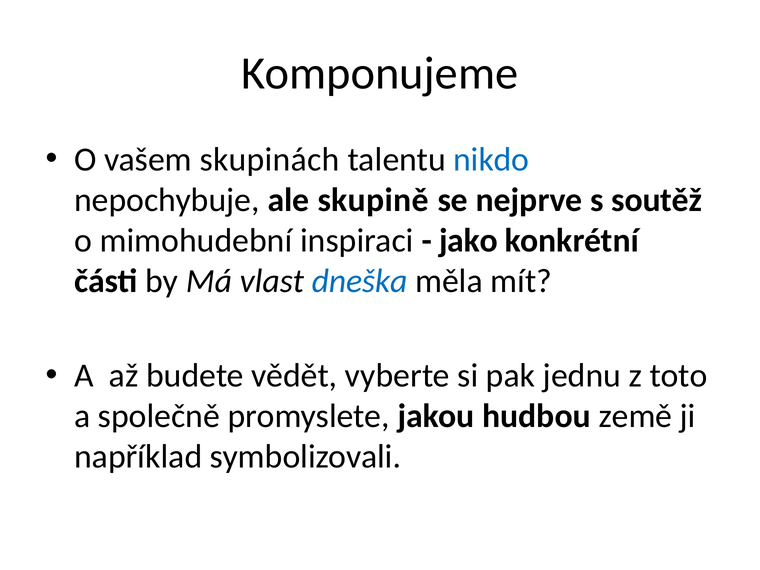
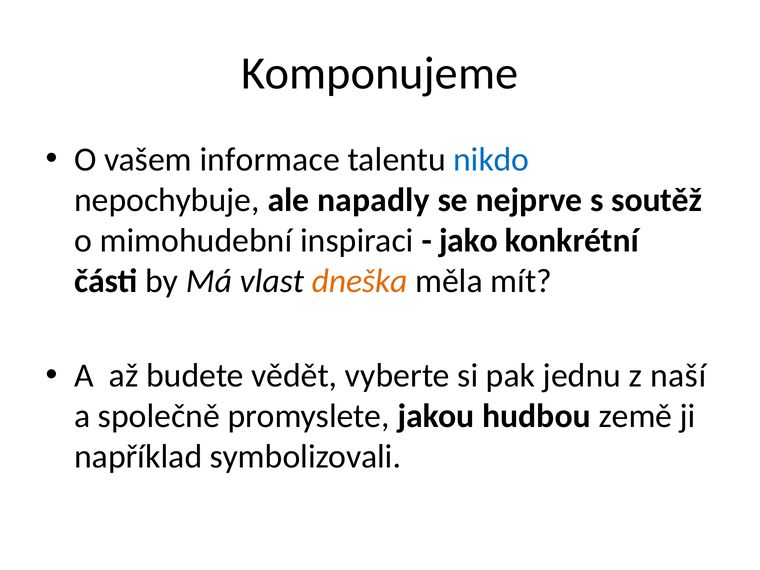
skupinách: skupinách -> informace (270, 159)
skupině: skupině -> napadly (373, 200)
dneška colour: blue -> orange (360, 281)
toto: toto -> naší (678, 376)
